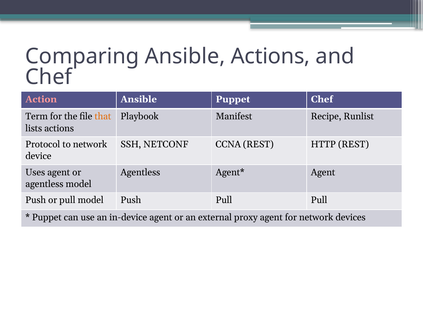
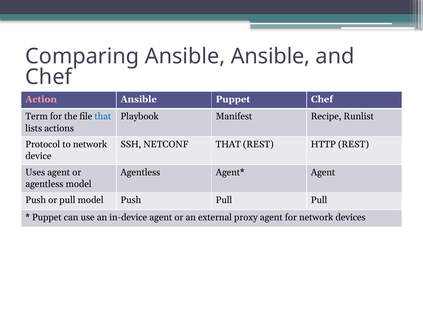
Ansible Actions: Actions -> Ansible (270, 56)
that colour: orange -> blue (103, 116)
NETCONF CCNA: CCNA -> THAT (228, 144)
